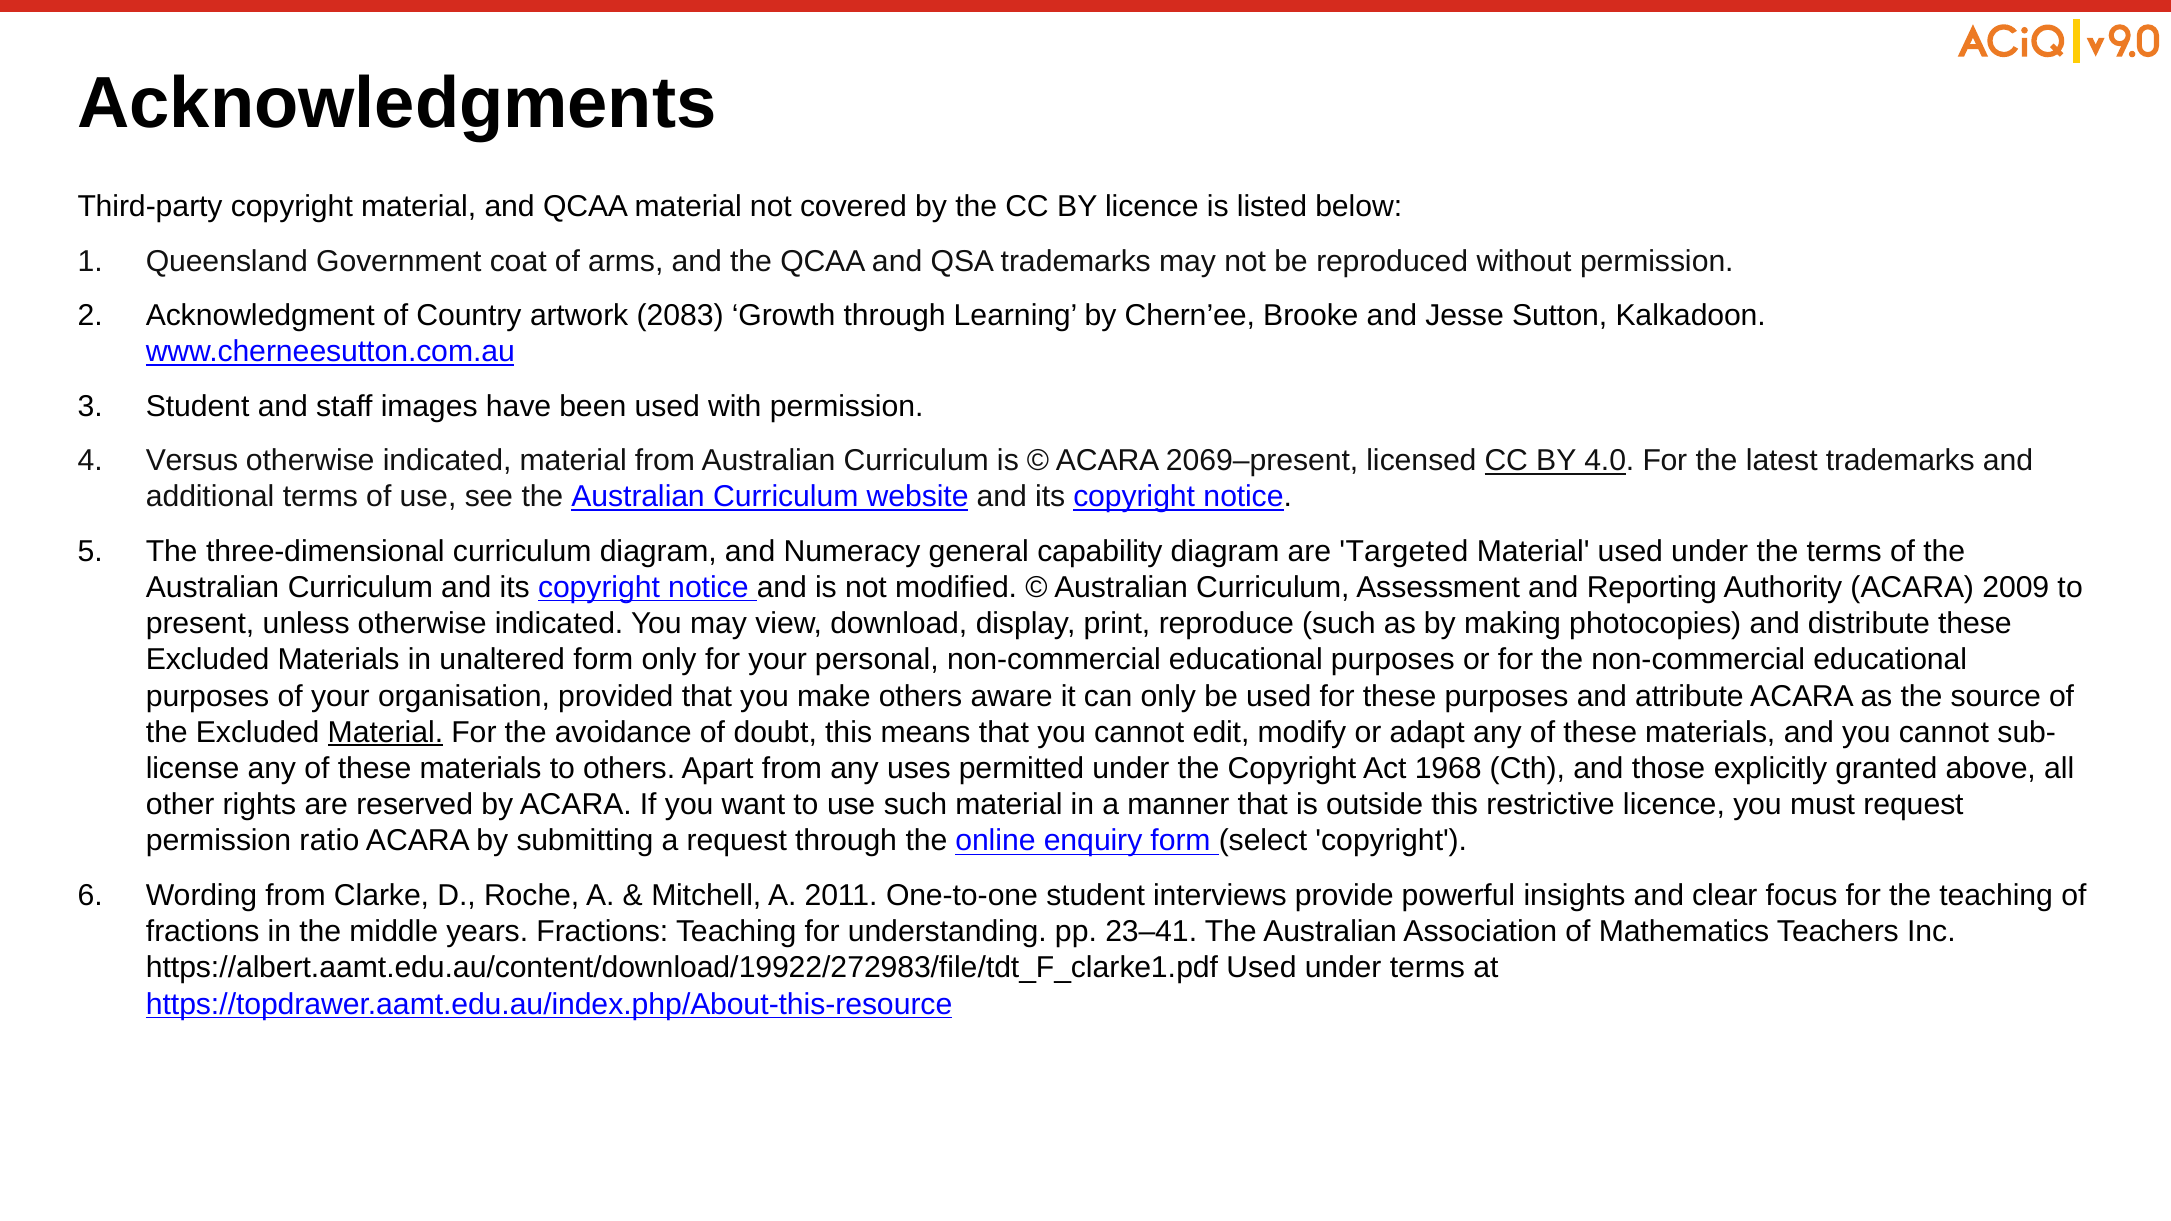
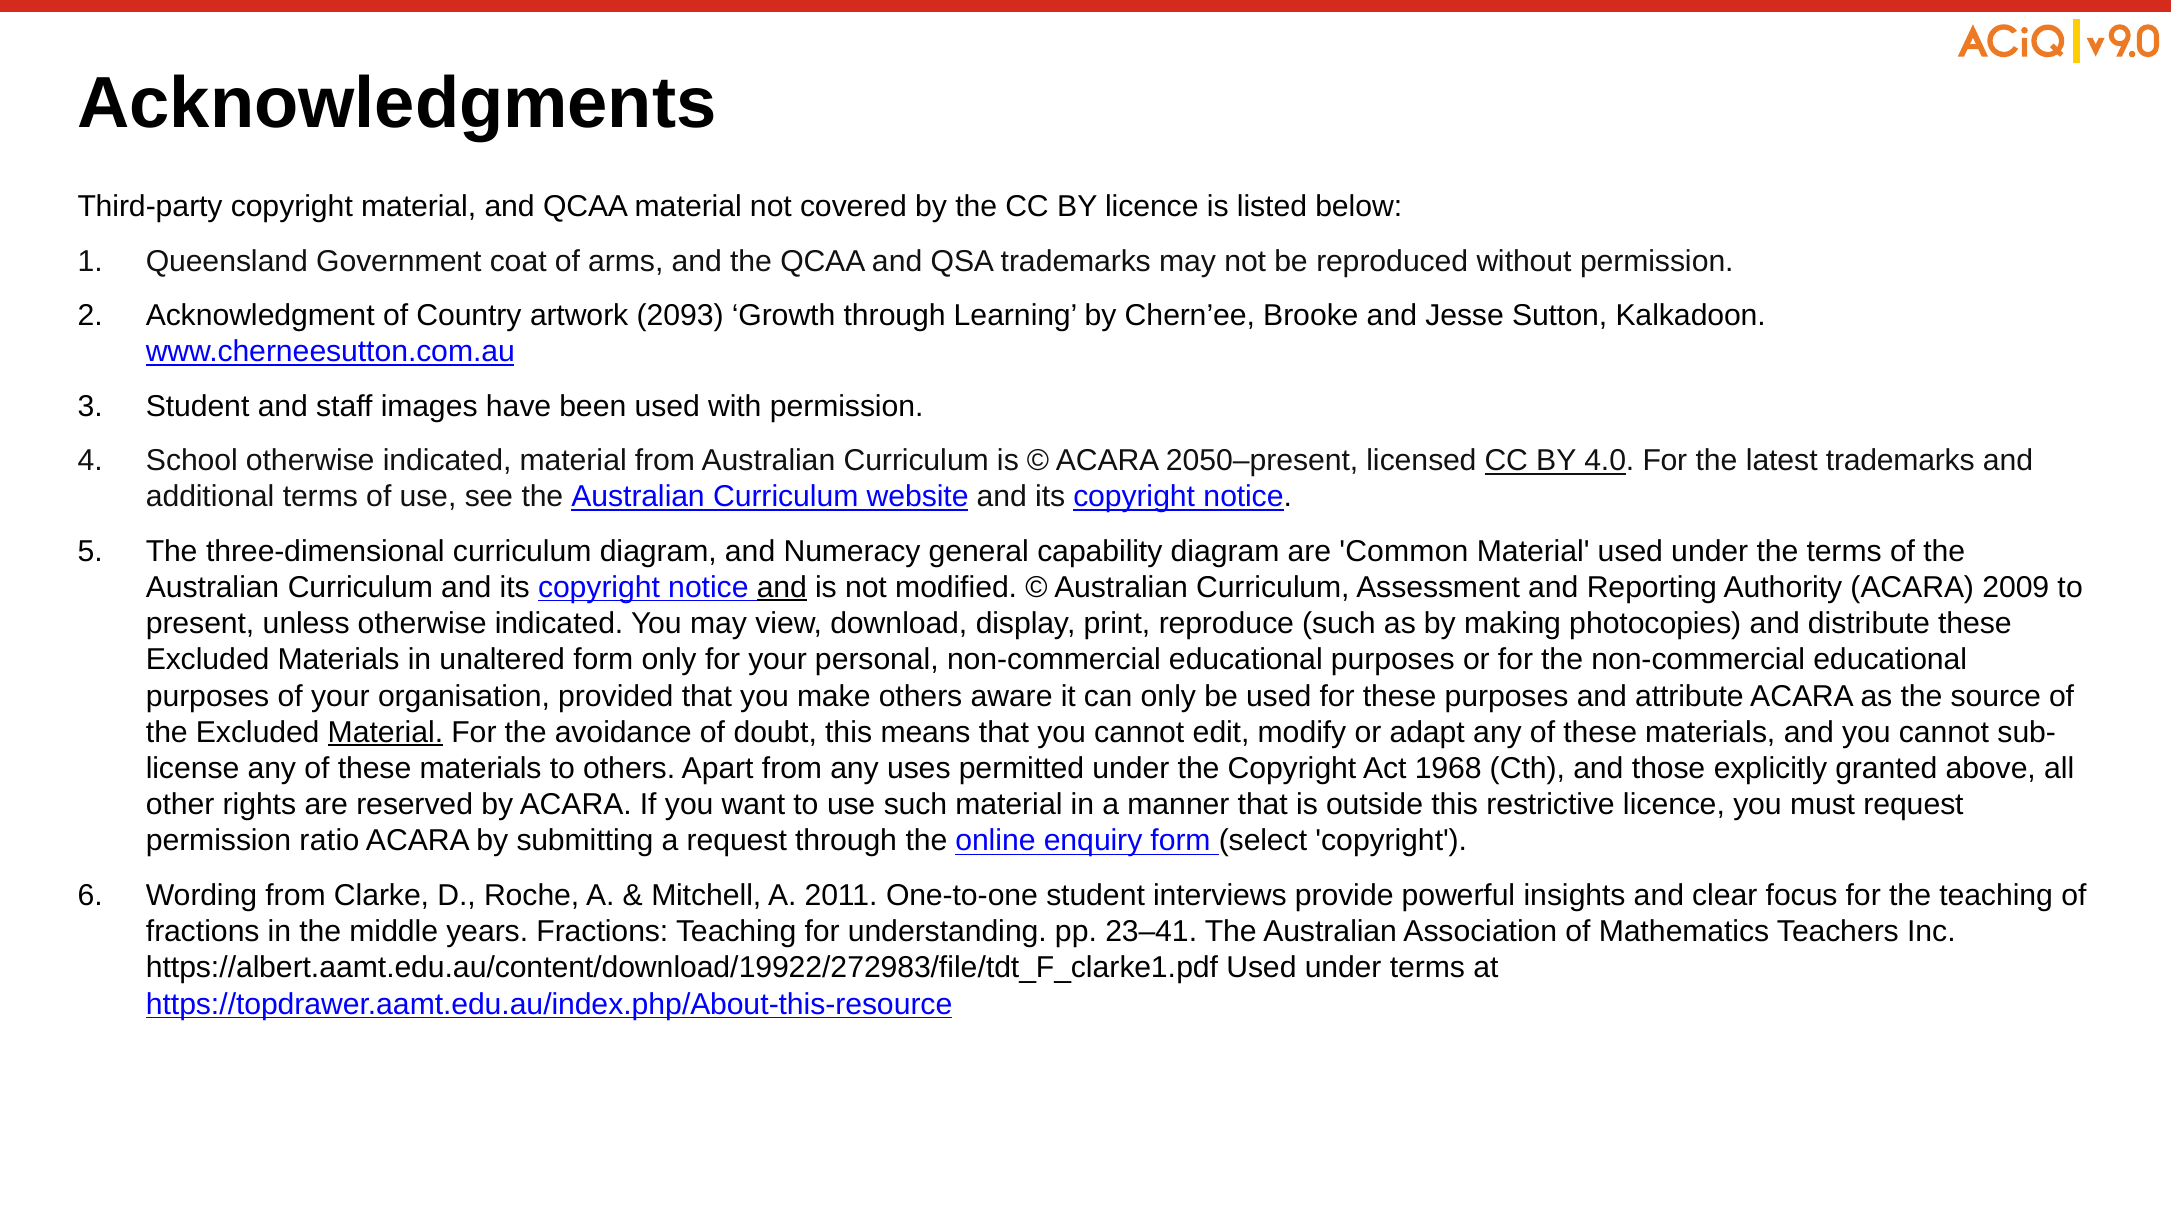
2083: 2083 -> 2093 (680, 316)
Versus: Versus -> School (192, 461)
2069–present: 2069–present -> 2050–present (1262, 461)
Targeted: Targeted -> Common (1404, 551)
and underline: none -> present (782, 587)
